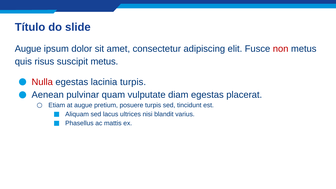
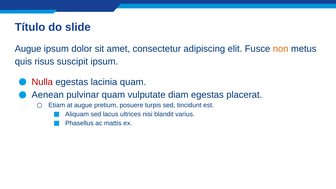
non colour: red -> orange (281, 49)
suscipit metus: metus -> ipsum (104, 62)
lacinia turpis: turpis -> quam (133, 82)
